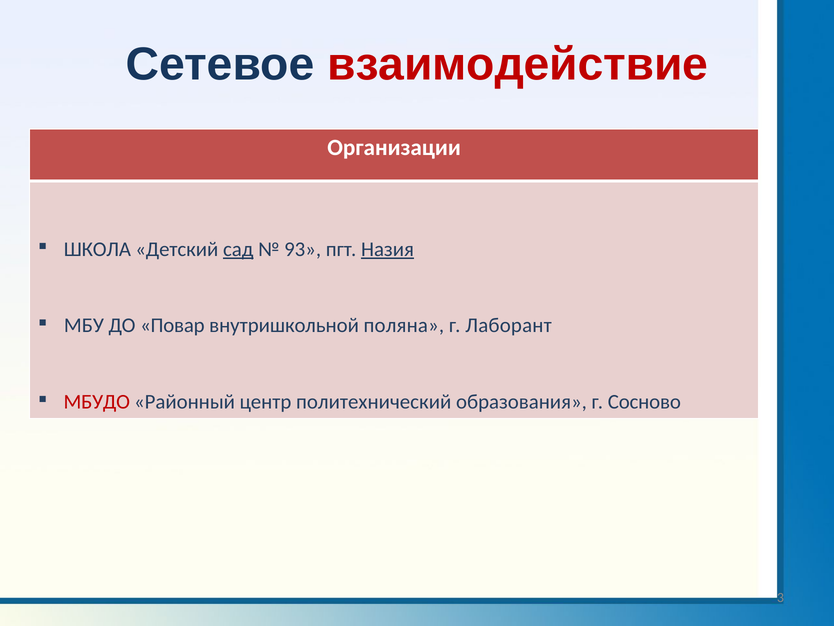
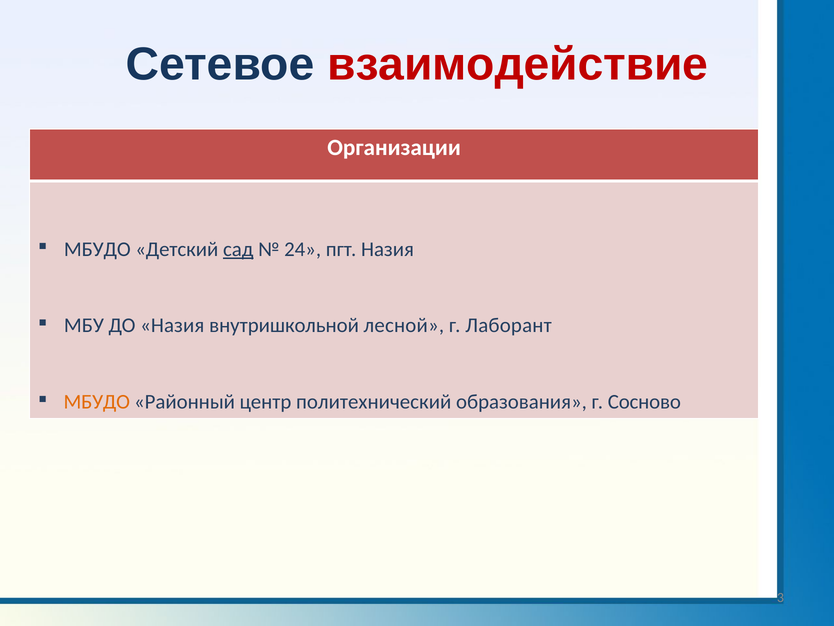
ШКОЛА: ШКОЛА -> МБУДО (97, 249)
93: 93 -> 24 (303, 249)
Назия underline: present -> none (387, 249)
ДО Повар: Повар -> Назия (172, 325)
поляна: поляна -> лесной (404, 325)
МБУДО colour: red -> orange (97, 402)
